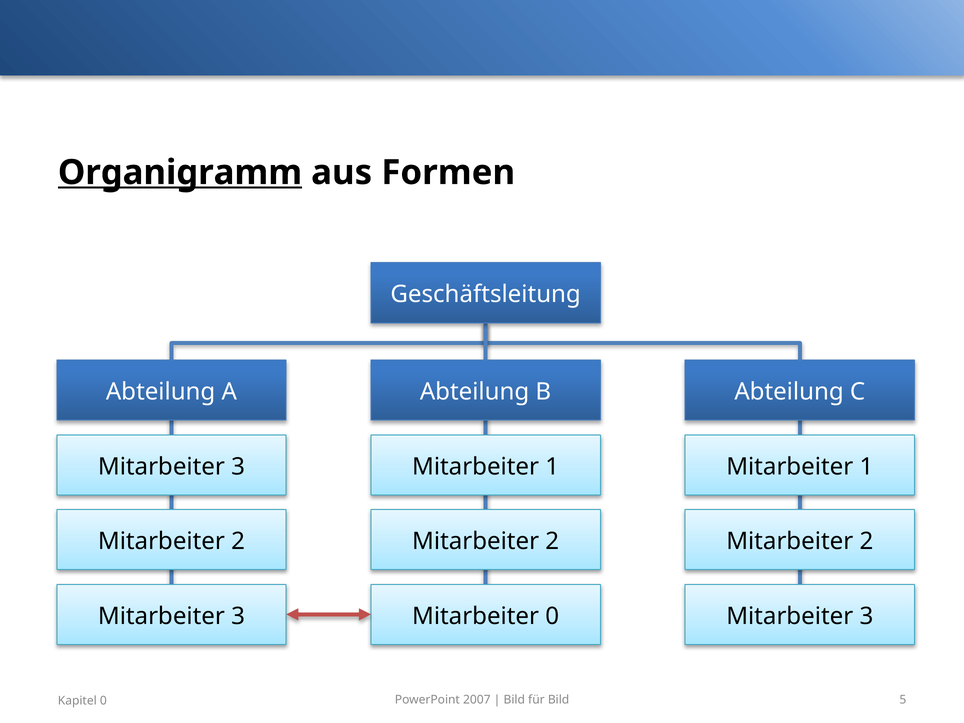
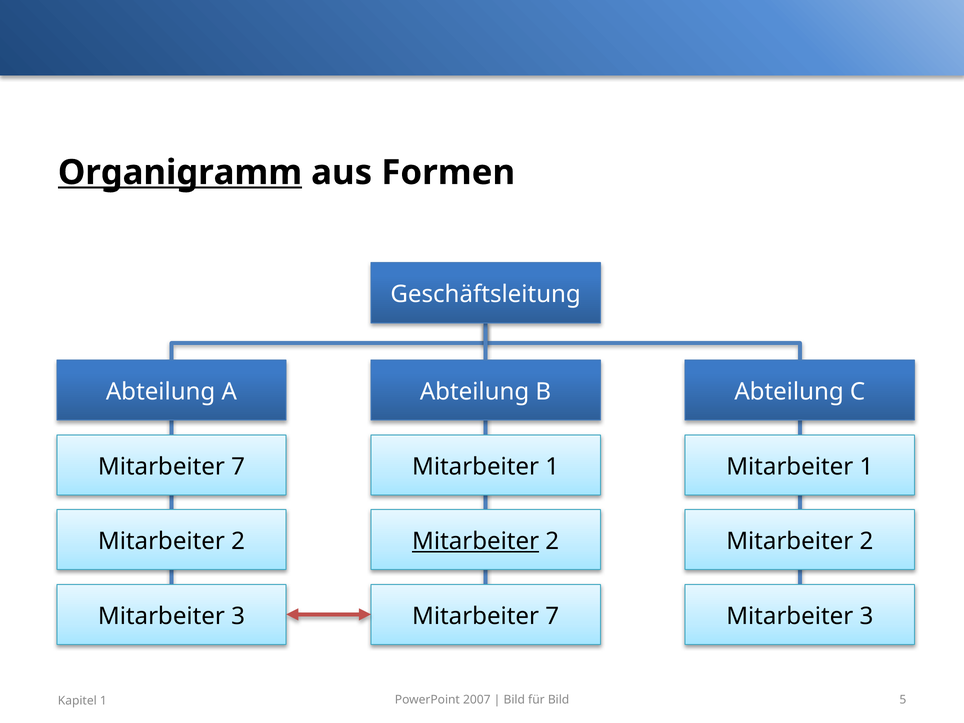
3: 3 -> 7 (238, 467)
Mitarbeiter underline: none -> present (476, 541)
0: 0 -> 7 (552, 616)
Kapitel 0: 0 -> 1 (103, 701)
